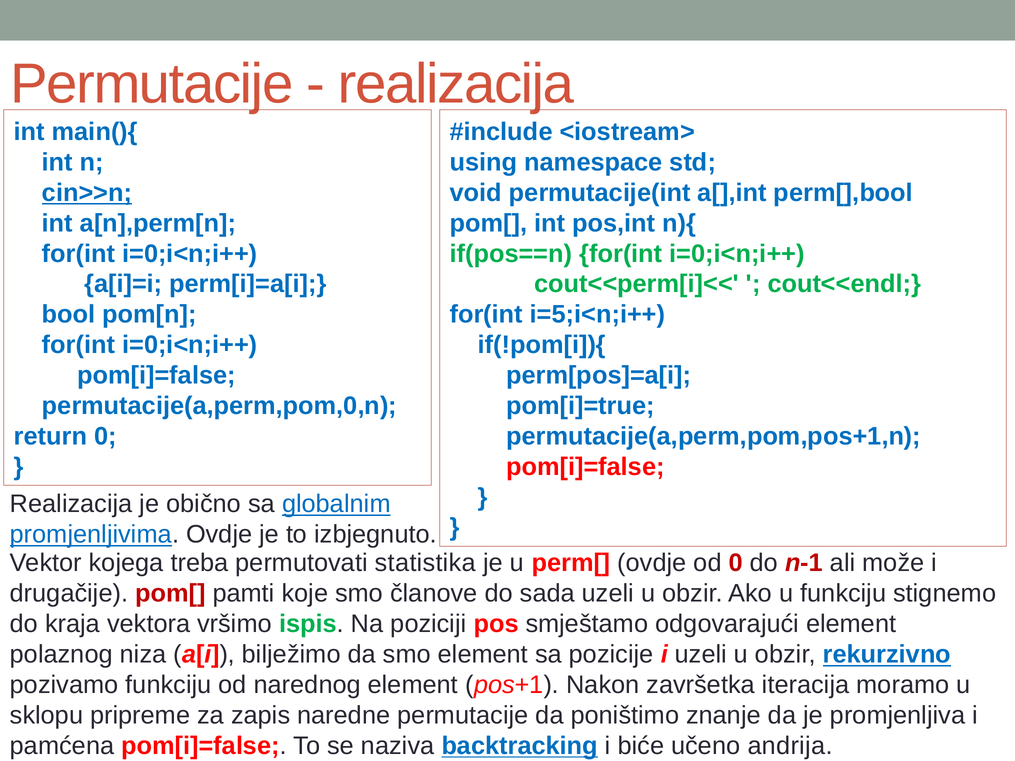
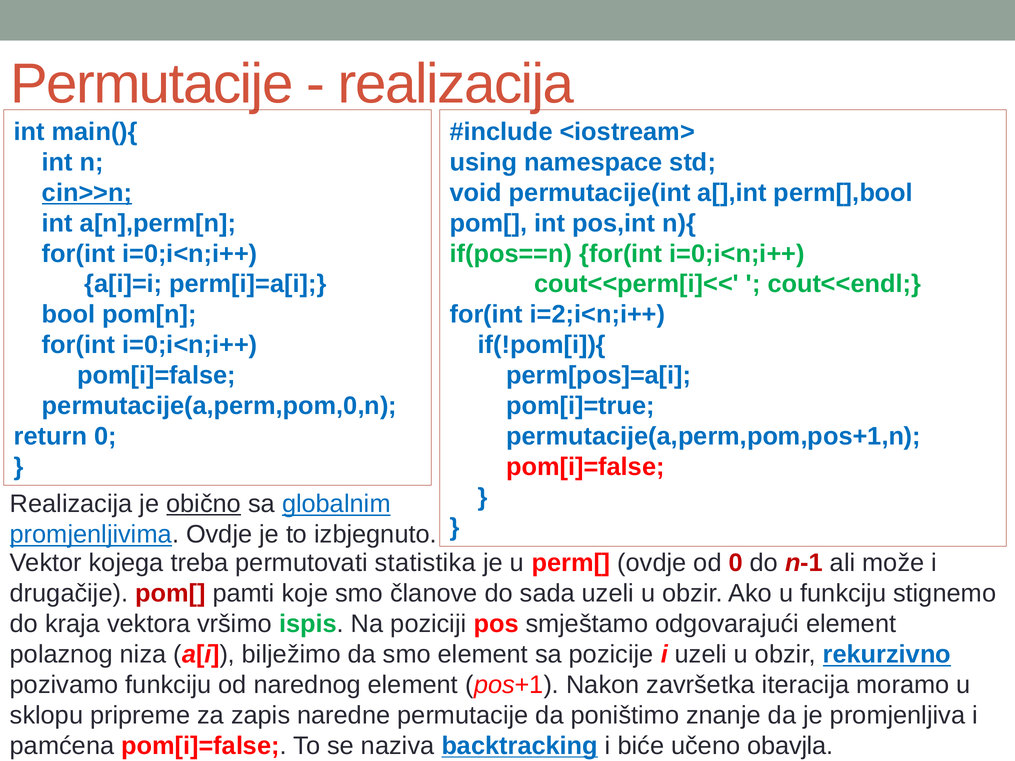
i=5;i<n;i++: i=5;i<n;i++ -> i=2;i<n;i++ (598, 315)
obično underline: none -> present (204, 504)
andrija: andrija -> obavjla (790, 746)
